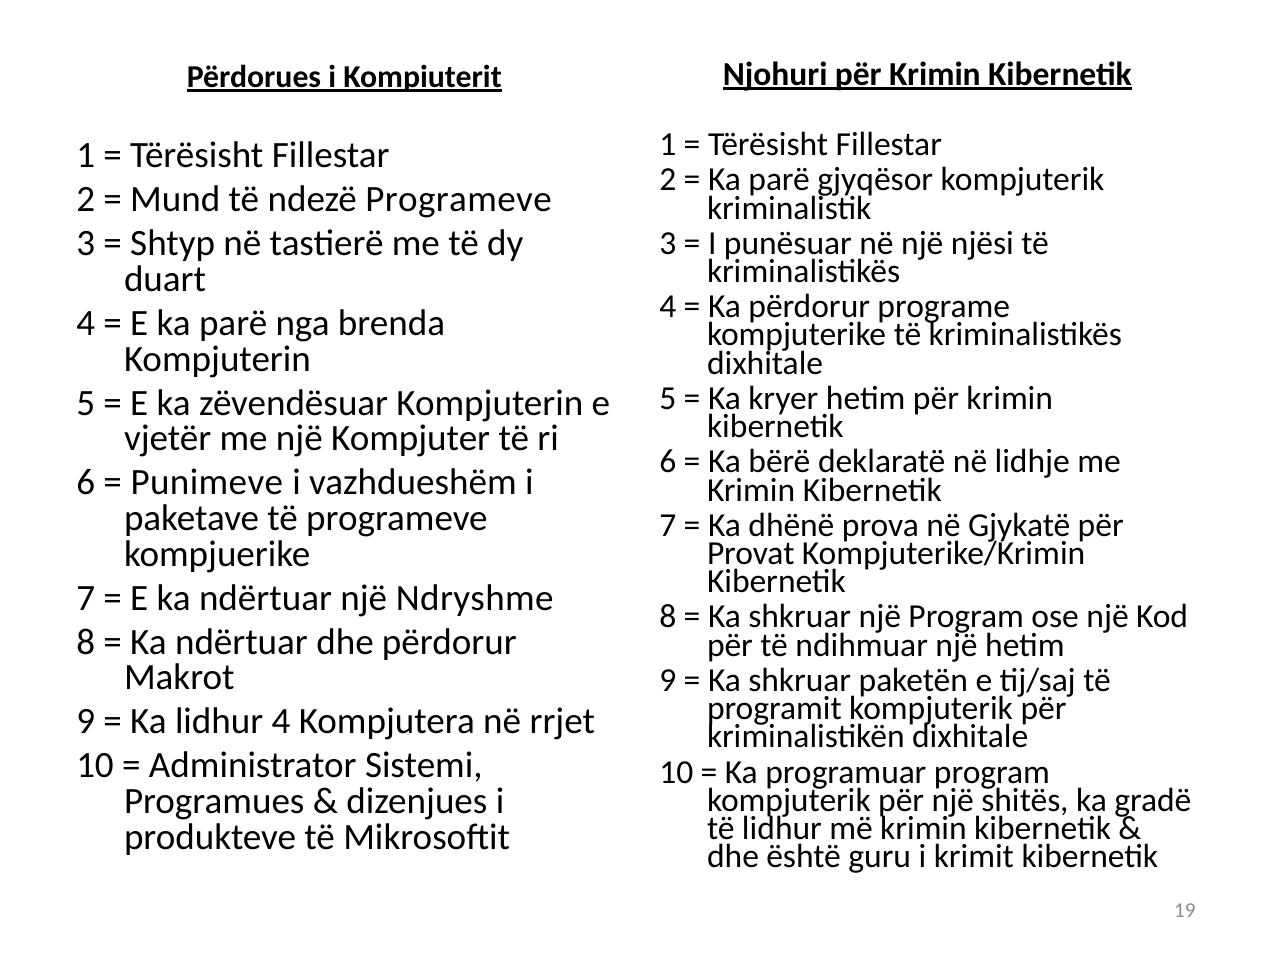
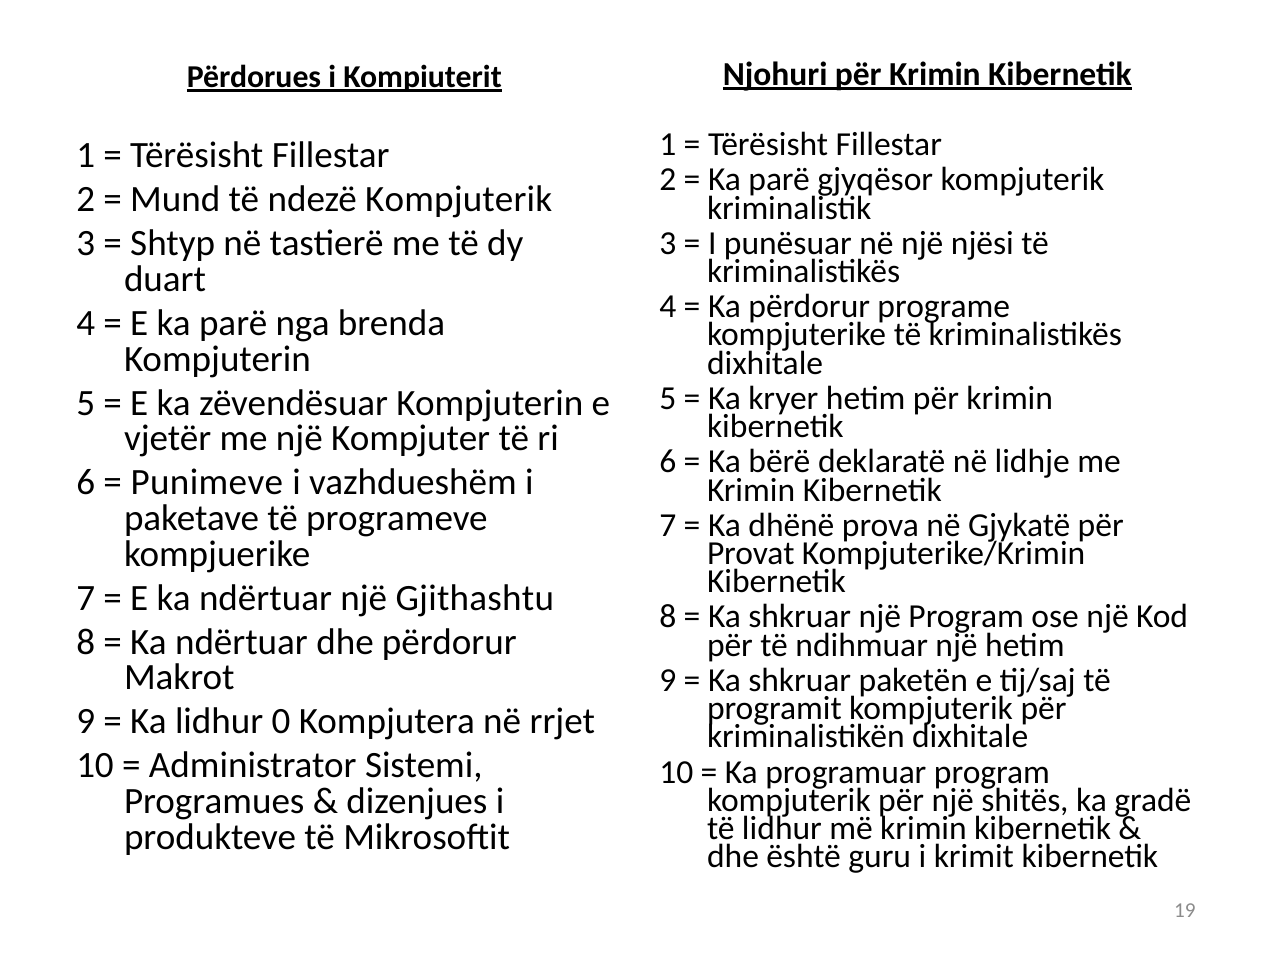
ndezë Programeve: Programeve -> Kompjuterik (459, 200)
Ndryshme: Ndryshme -> Gjithashtu (475, 598)
lidhur 4: 4 -> 0 (281, 722)
